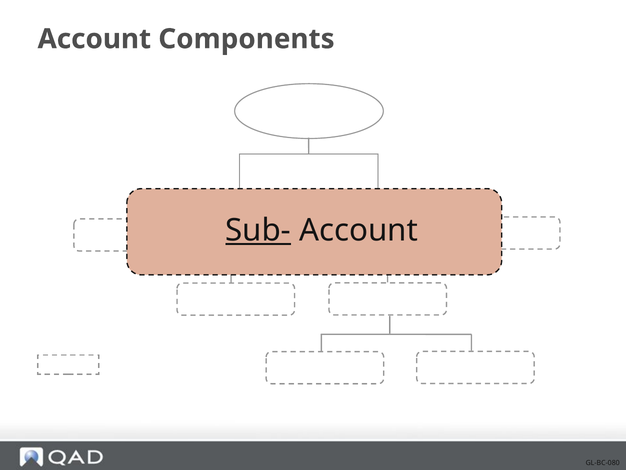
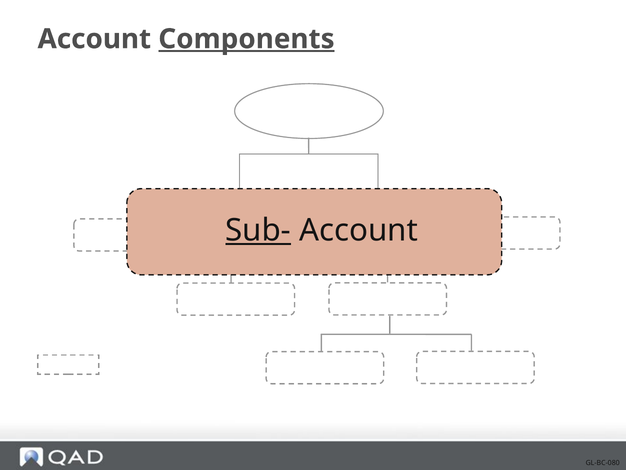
Components underline: none -> present (246, 39)
